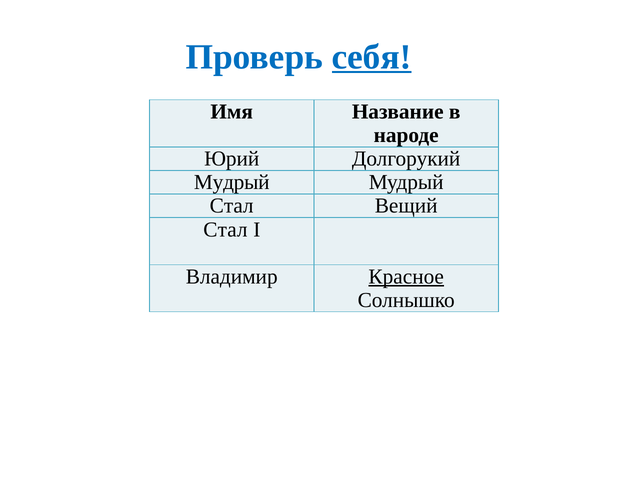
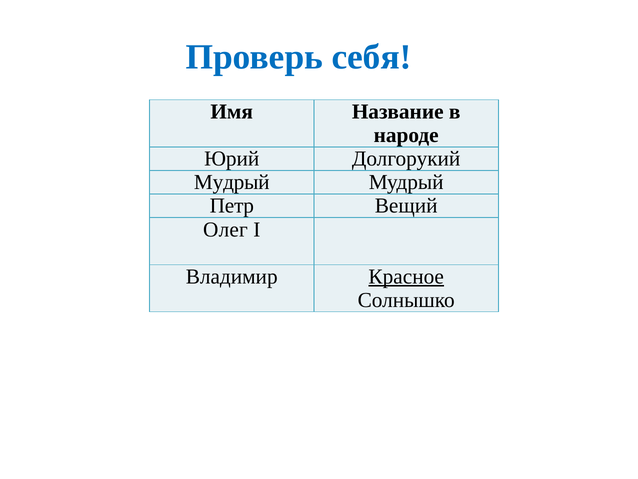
себя underline: present -> none (372, 57)
Стал: Стал -> Петр (232, 206)
Стал: Стал -> Олег (225, 229)
